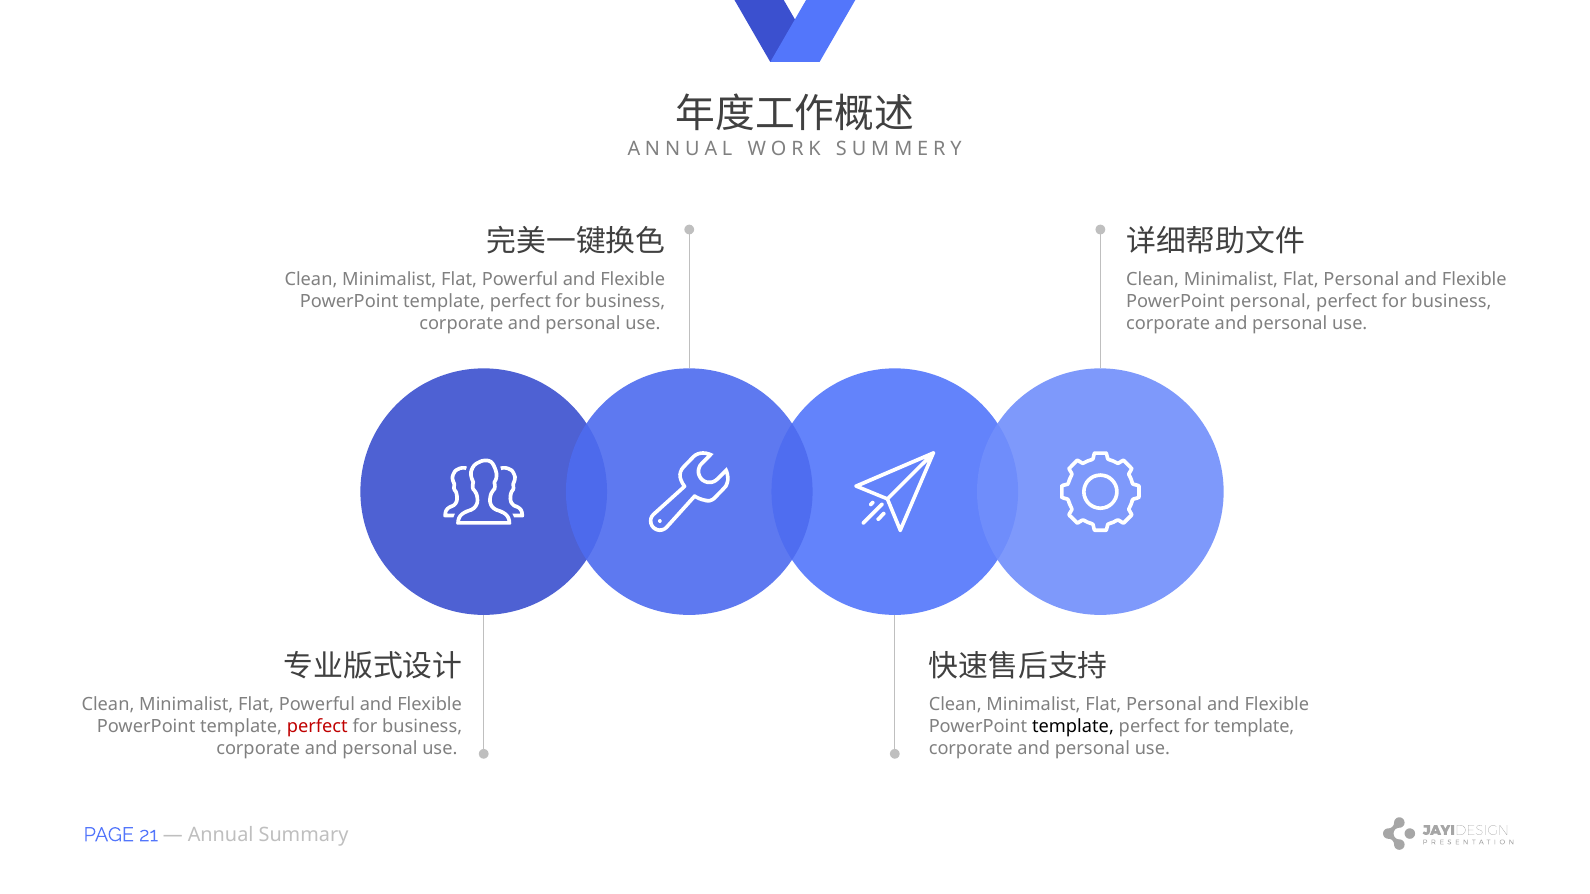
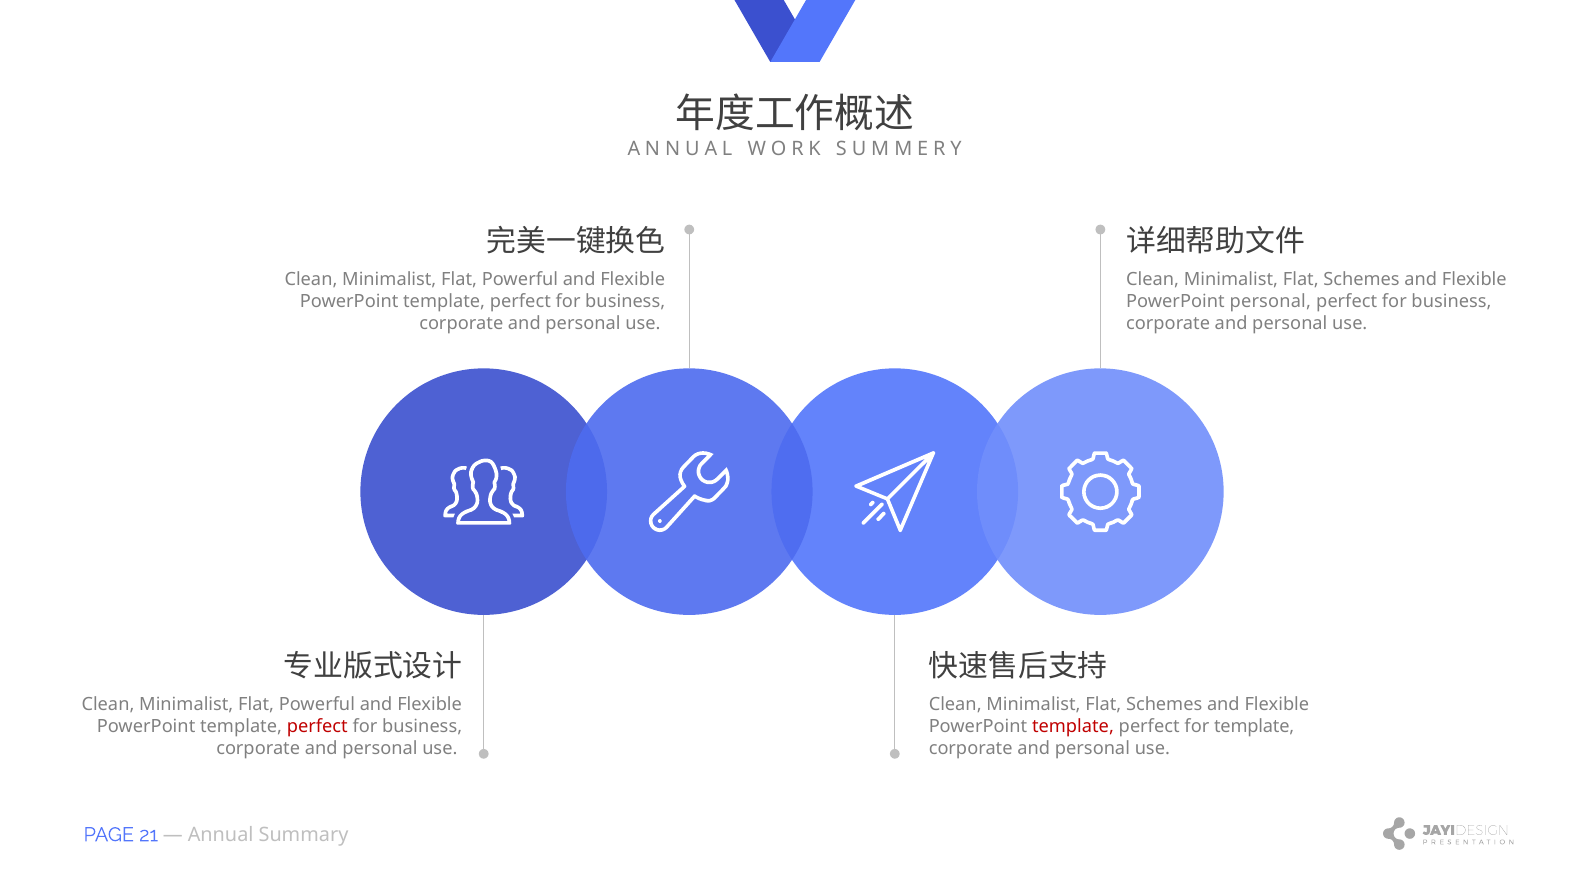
Personal: Personal -> Schemes (1362, 280)
Personal: Personal -> Schemes (1164, 705)
template colour: black -> red (1073, 727)
